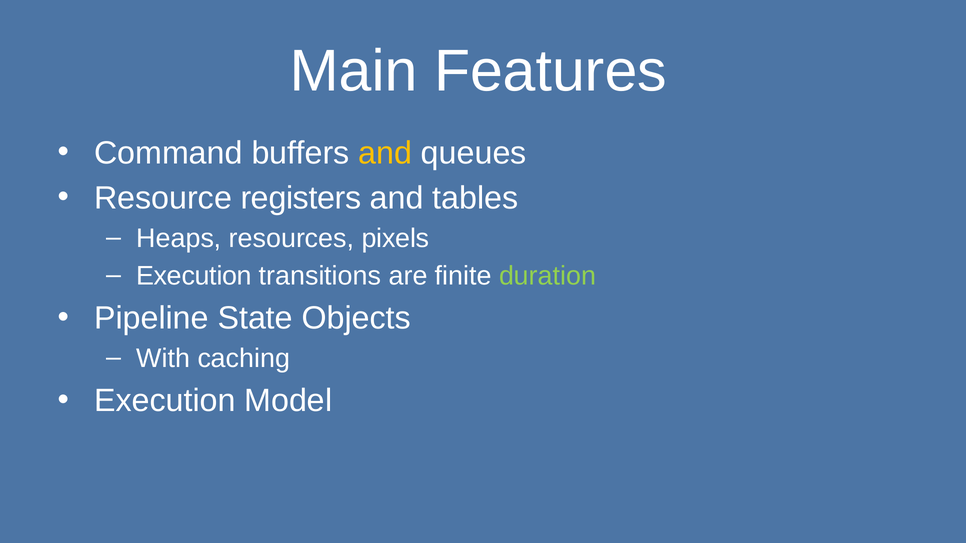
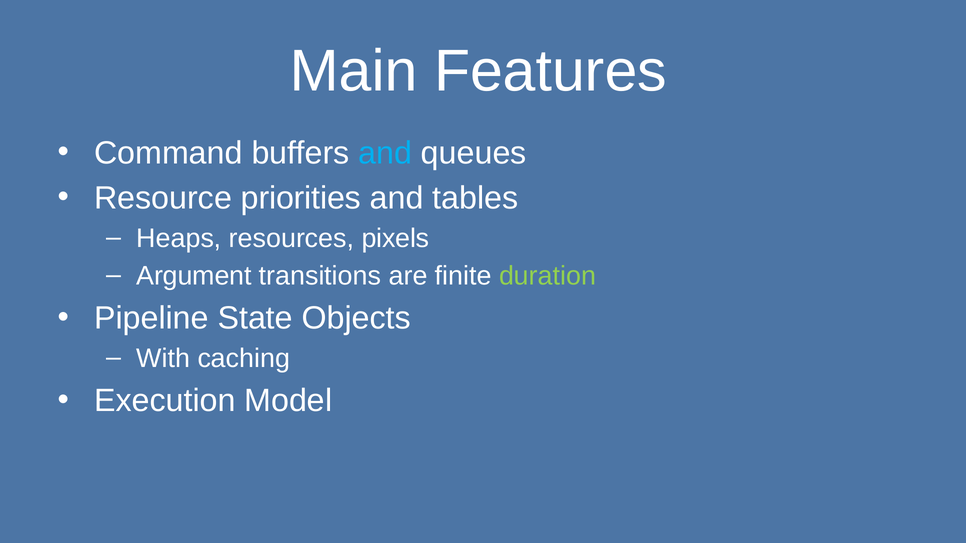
and colour: yellow -> light blue (385, 153)
registers: registers -> priorities (301, 198)
Execution: Execution -> Argument (194, 276)
